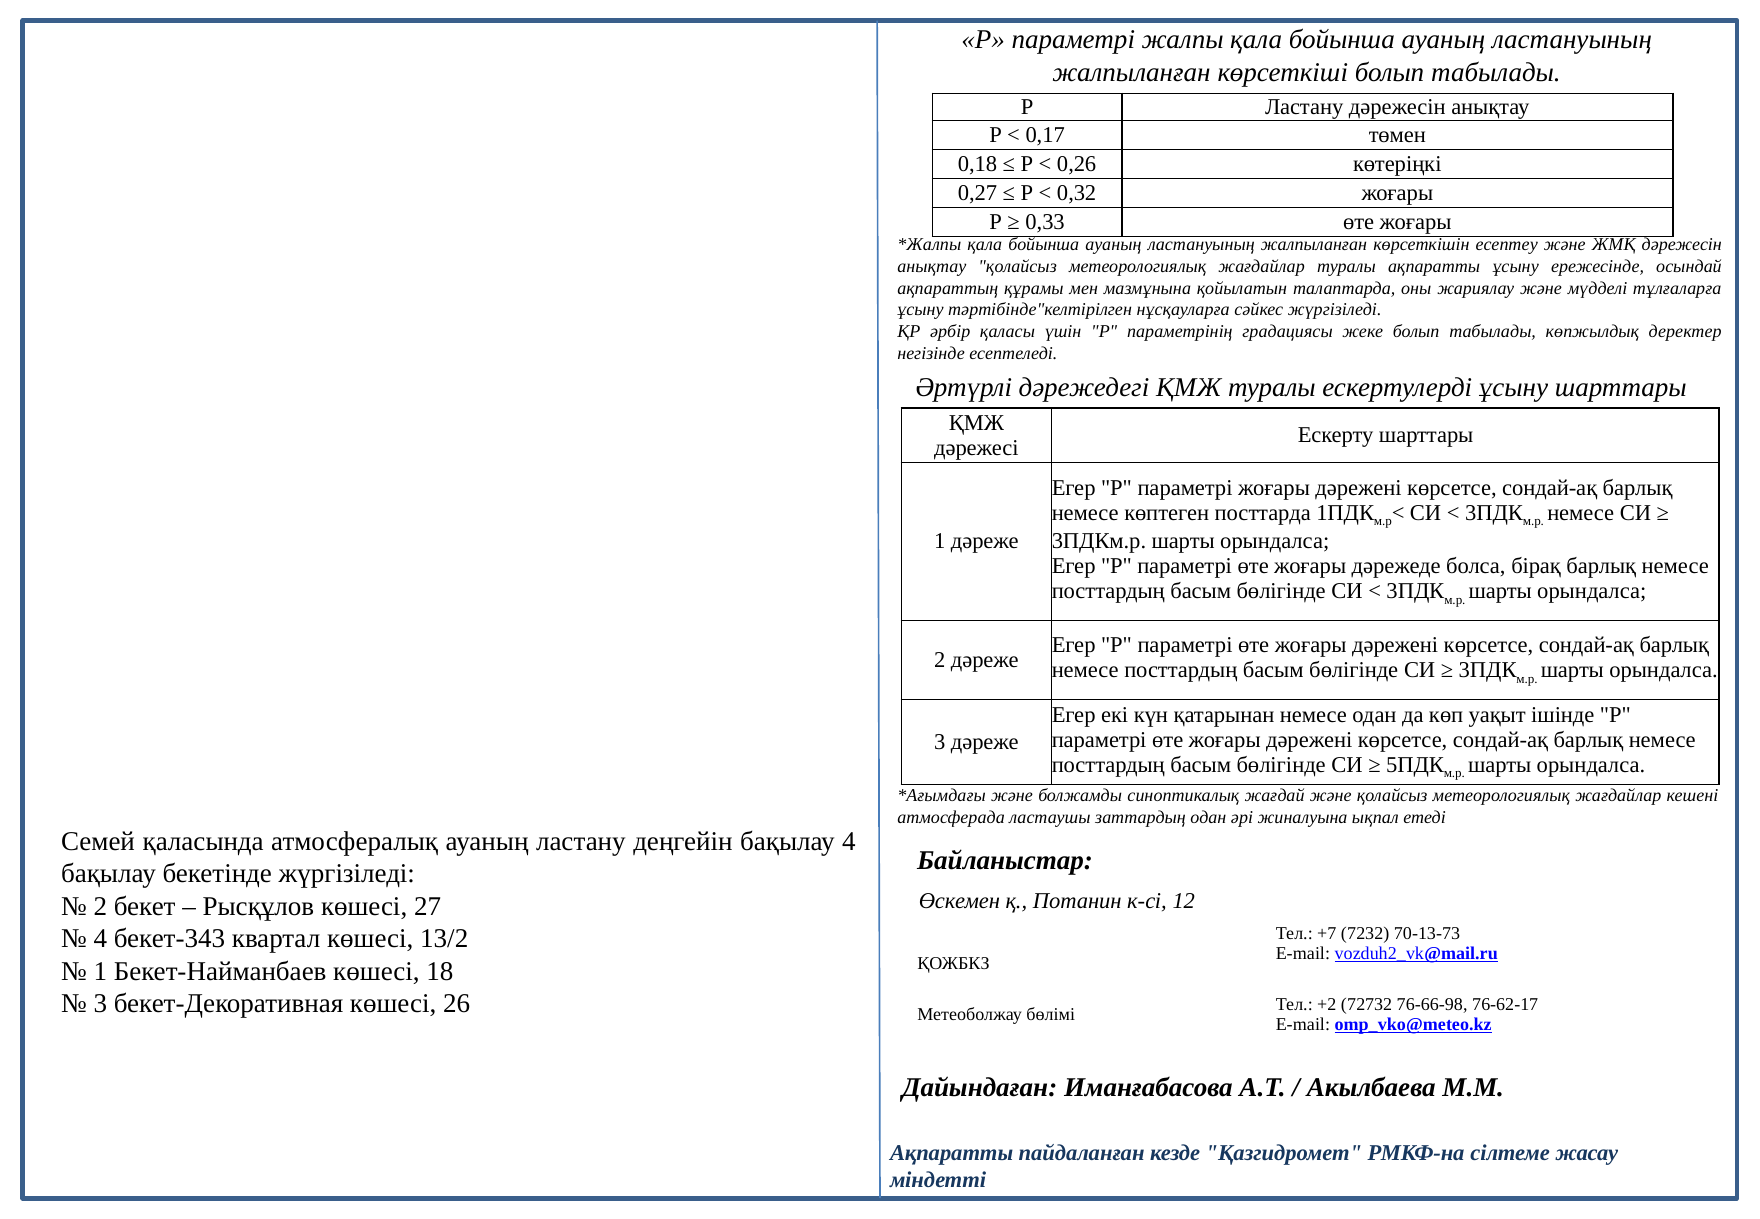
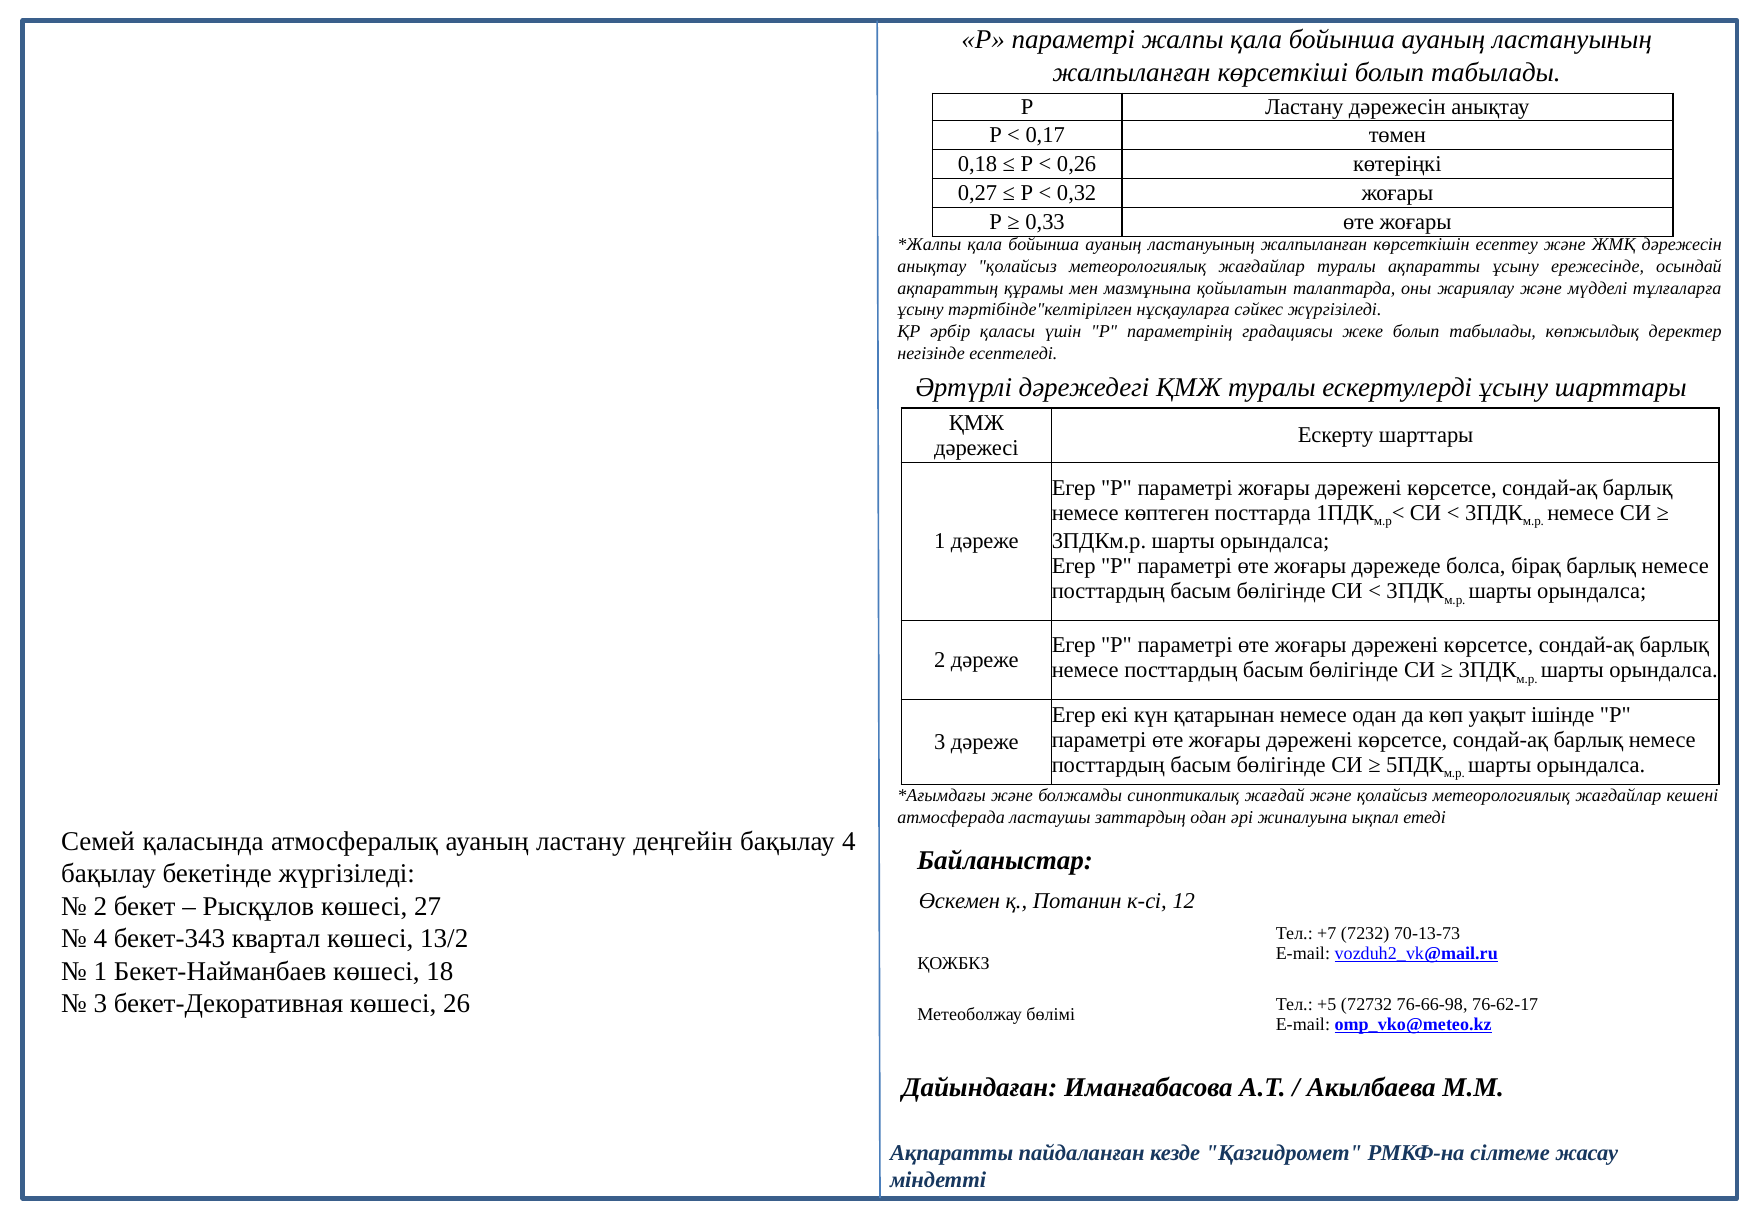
+2: +2 -> +5 (1327, 1004)
